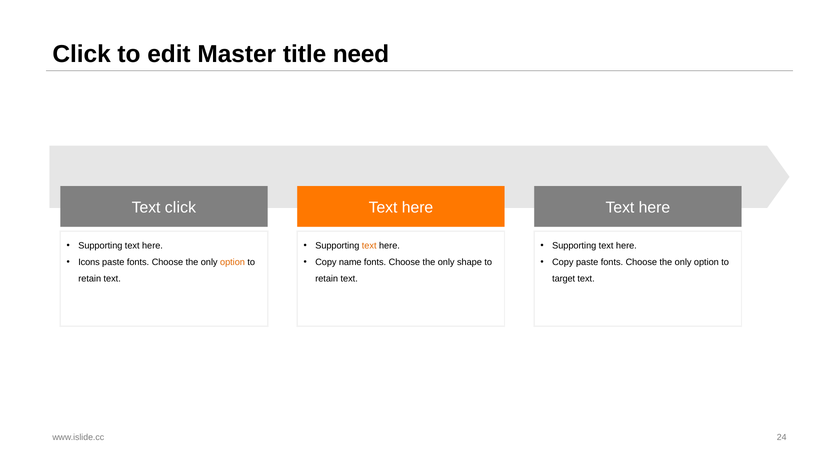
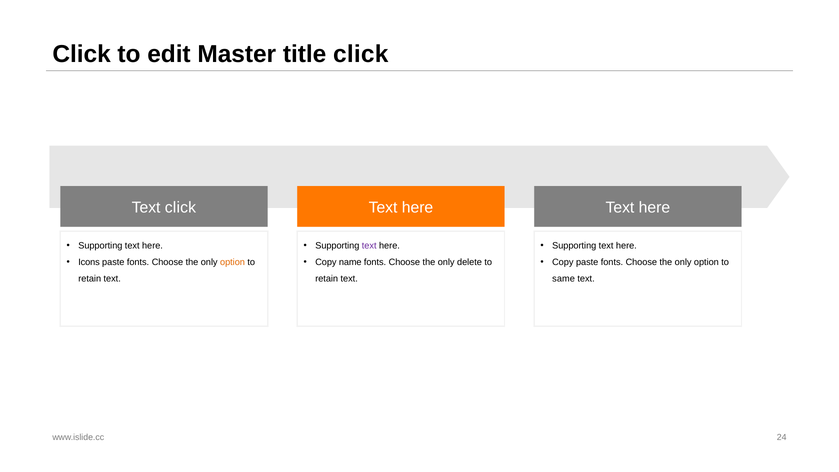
title need: need -> click (361, 54)
text colour: orange -> purple (369, 246)
shape: shape -> delete (469, 262)
target: target -> same (564, 279)
